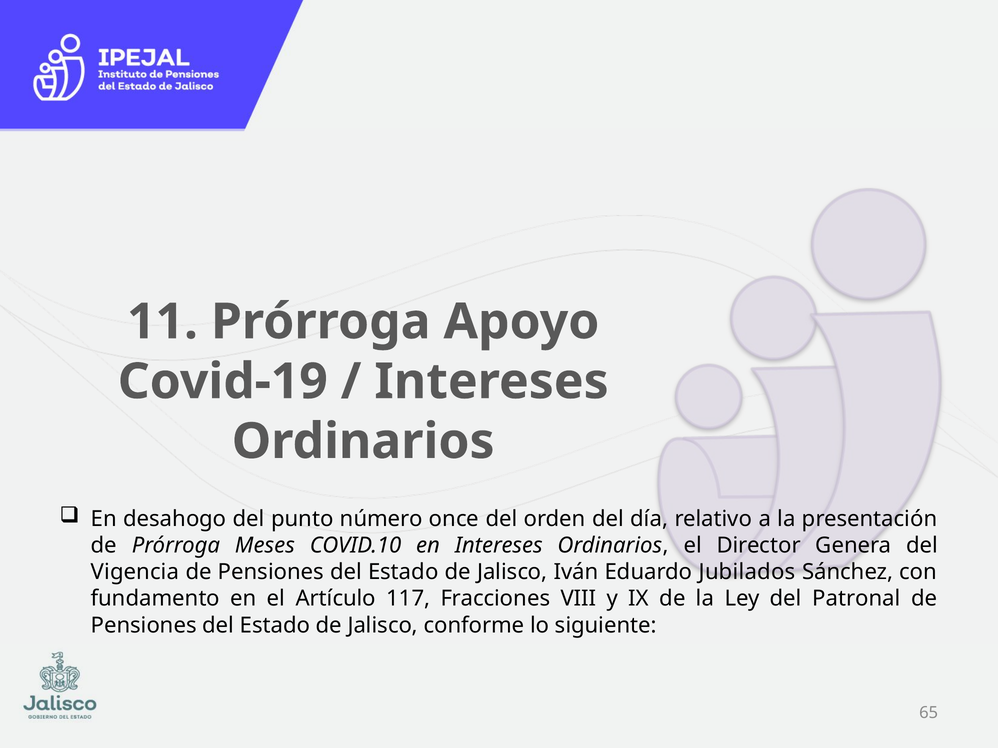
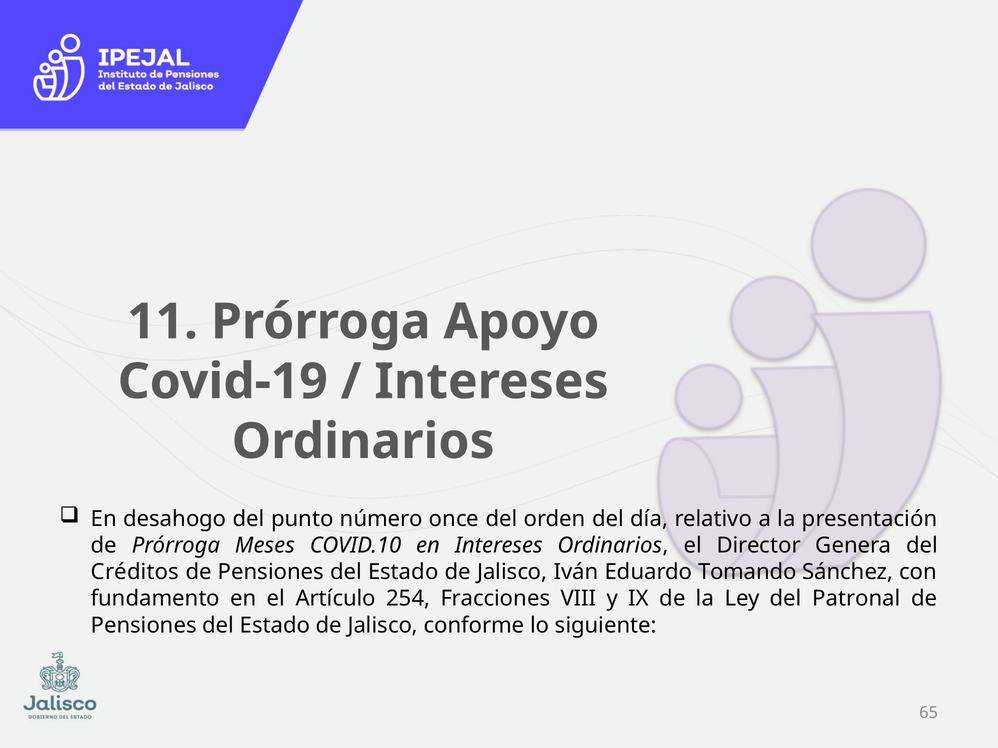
Vigencia: Vigencia -> Créditos (135, 572)
Jubilados: Jubilados -> Tomando (747, 572)
117: 117 -> 254 (408, 599)
